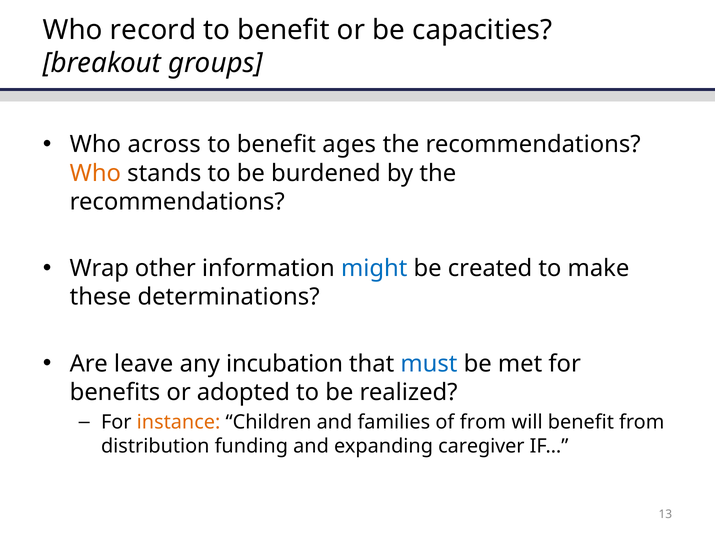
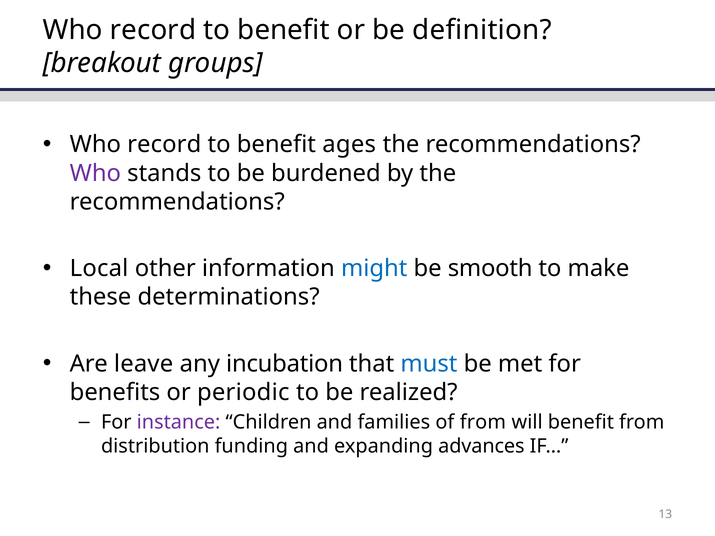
capacities: capacities -> definition (482, 30)
across: across -> record (164, 145)
Who colour: orange -> purple (95, 173)
Wrap: Wrap -> Local (99, 269)
created: created -> smooth (490, 269)
adopted: adopted -> periodic (243, 393)
instance colour: orange -> purple (179, 422)
caregiver: caregiver -> advances (481, 446)
